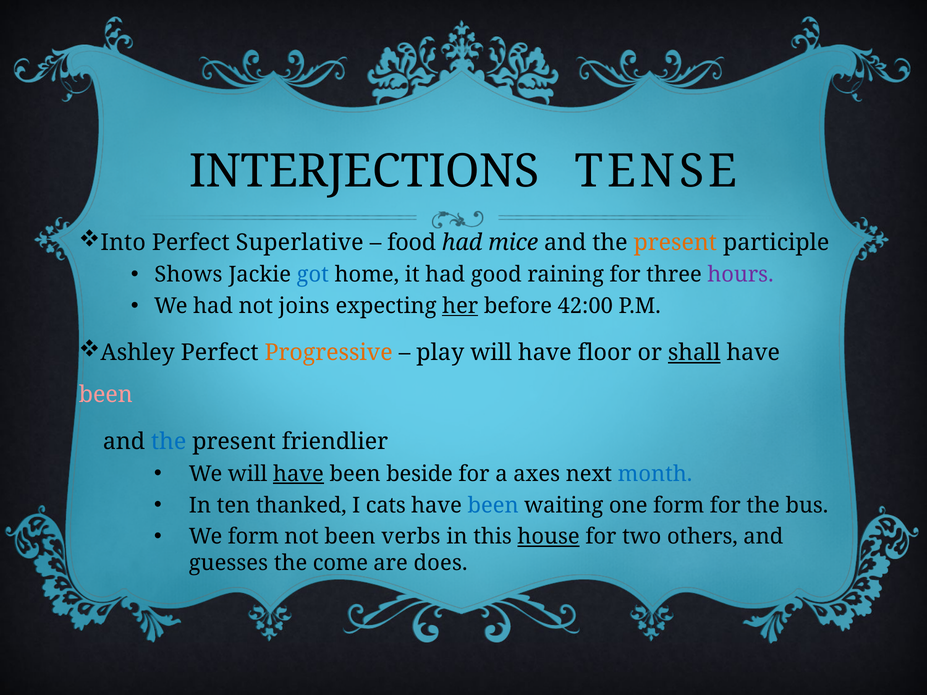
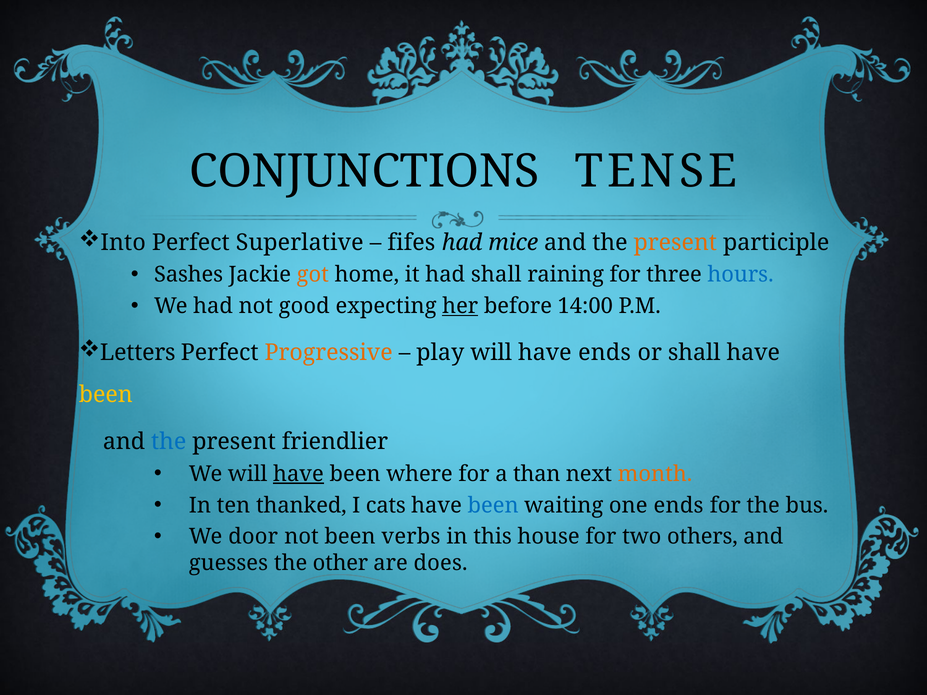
INTERJECTIONS: INTERJECTIONS -> CONJUNCTIONS (364, 172)
food: food -> fifes (411, 243)
Shows: Shows -> Sashes (189, 275)
got colour: blue -> orange (313, 275)
had good: good -> shall (496, 275)
hours colour: purple -> blue (741, 275)
joins: joins -> good (304, 306)
42:00: 42:00 -> 14:00 (585, 306)
Ashley: Ashley -> Letters (138, 353)
have floor: floor -> ends (604, 353)
shall underline: present -> none (694, 353)
been colour: pink -> yellow (106, 395)
beside: beside -> where (419, 474)
axes: axes -> than (537, 474)
month colour: blue -> orange (655, 474)
one form: form -> ends (679, 505)
We form: form -> door (253, 537)
house underline: present -> none (549, 537)
come: come -> other (340, 563)
